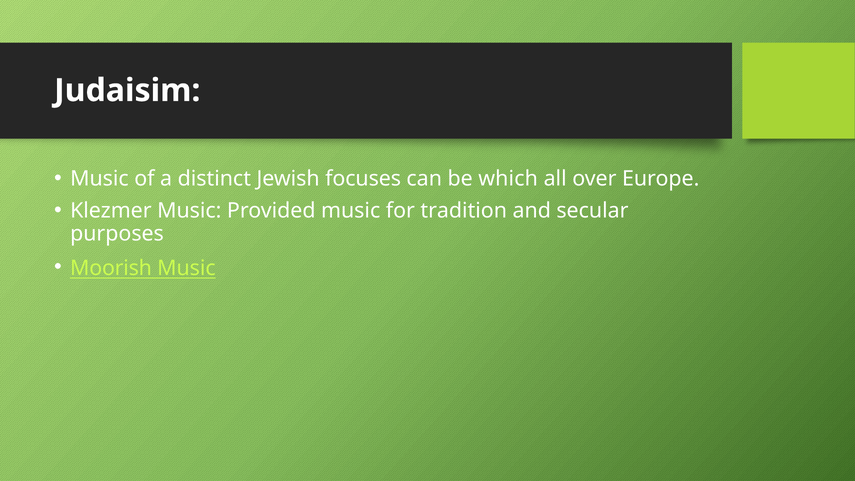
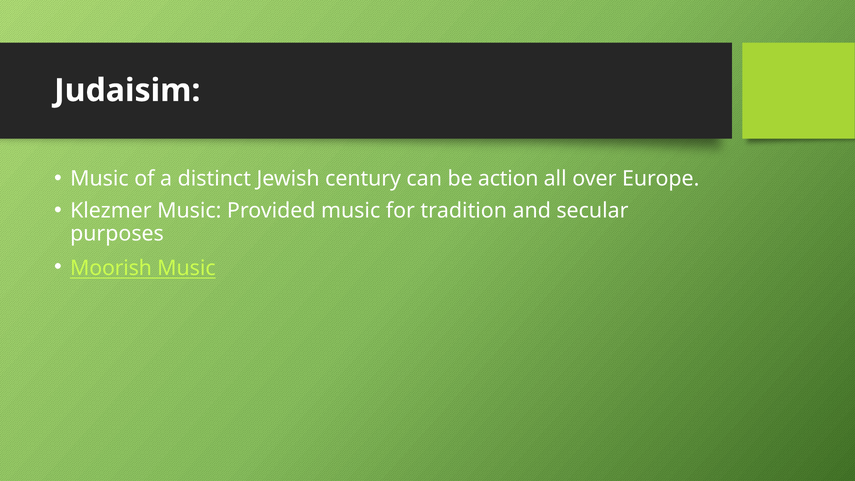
focuses: focuses -> century (363, 179)
which: which -> action (508, 179)
